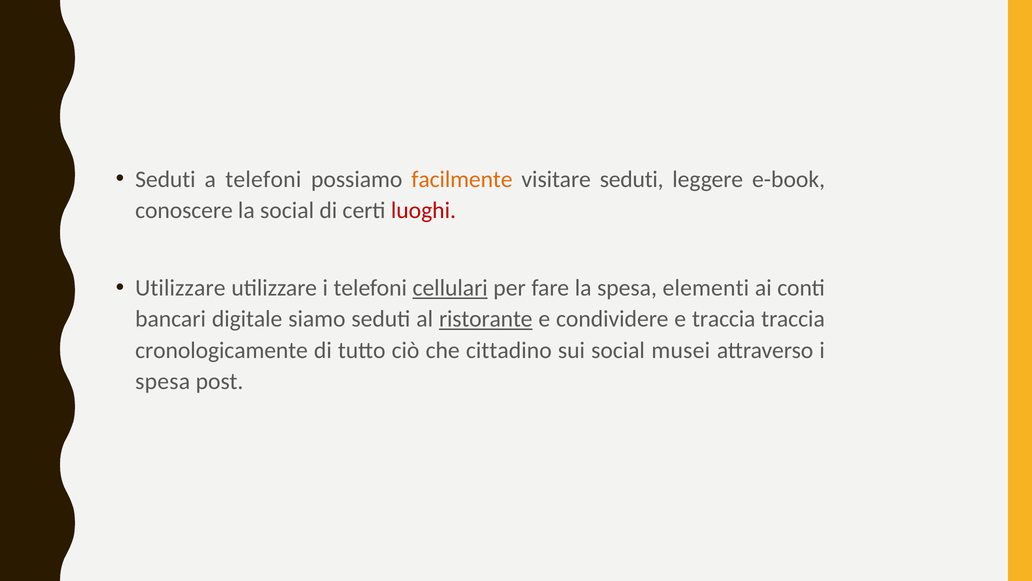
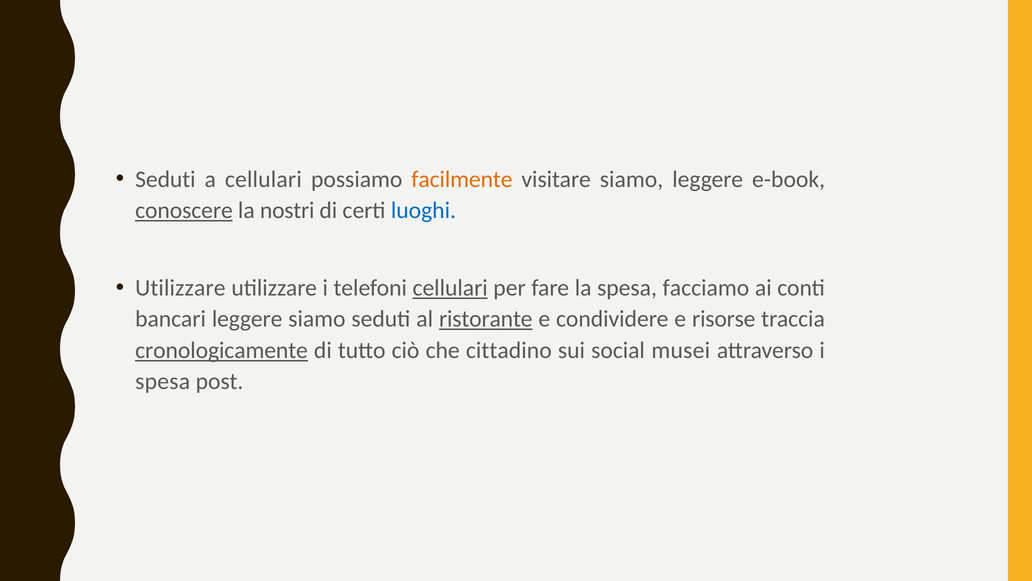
a telefoni: telefoni -> cellulari (263, 179)
visitare seduti: seduti -> siamo (632, 179)
conoscere underline: none -> present (184, 210)
la social: social -> nostri (287, 210)
luoghi colour: red -> blue (423, 210)
elementi: elementi -> facciamo (706, 288)
bancari digitale: digitale -> leggere (247, 319)
e traccia: traccia -> risorse (724, 319)
cronologicamente underline: none -> present (222, 350)
